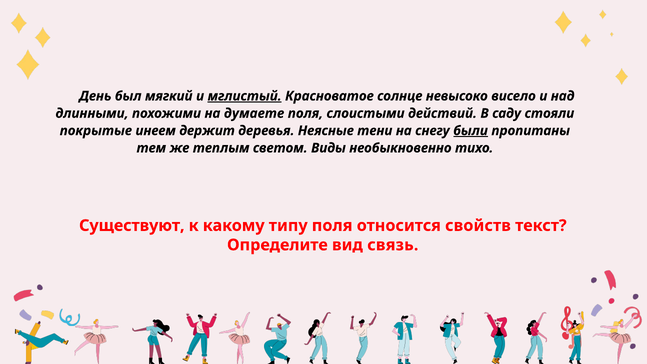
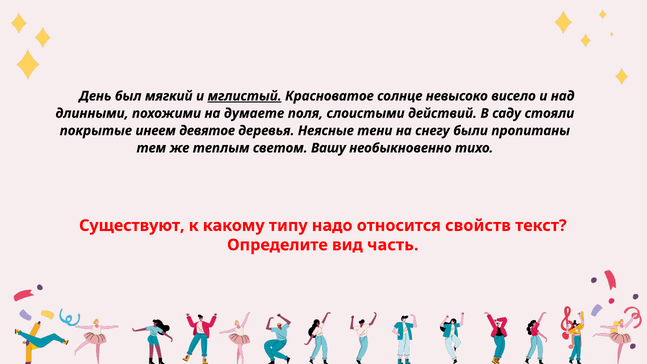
держит: держит -> девятое (207, 131)
были underline: present -> none (471, 131)
Виды: Виды -> Вашу (328, 148)
типу поля: поля -> надо (332, 226)
связь: связь -> часть (393, 245)
